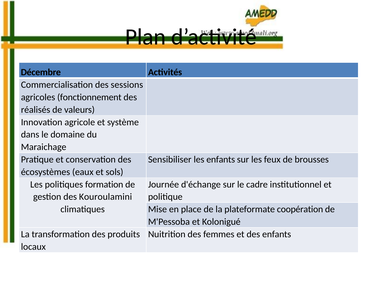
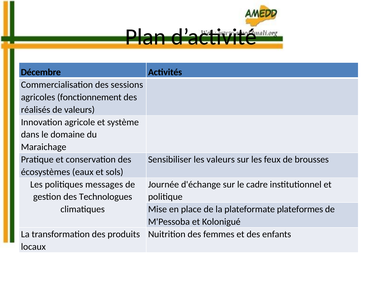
les enfants: enfants -> valeurs (221, 160)
formation: formation -> messages (104, 185)
Kouroulamini: Kouroulamini -> Technologues (106, 197)
coopération: coopération -> plateformes (300, 210)
